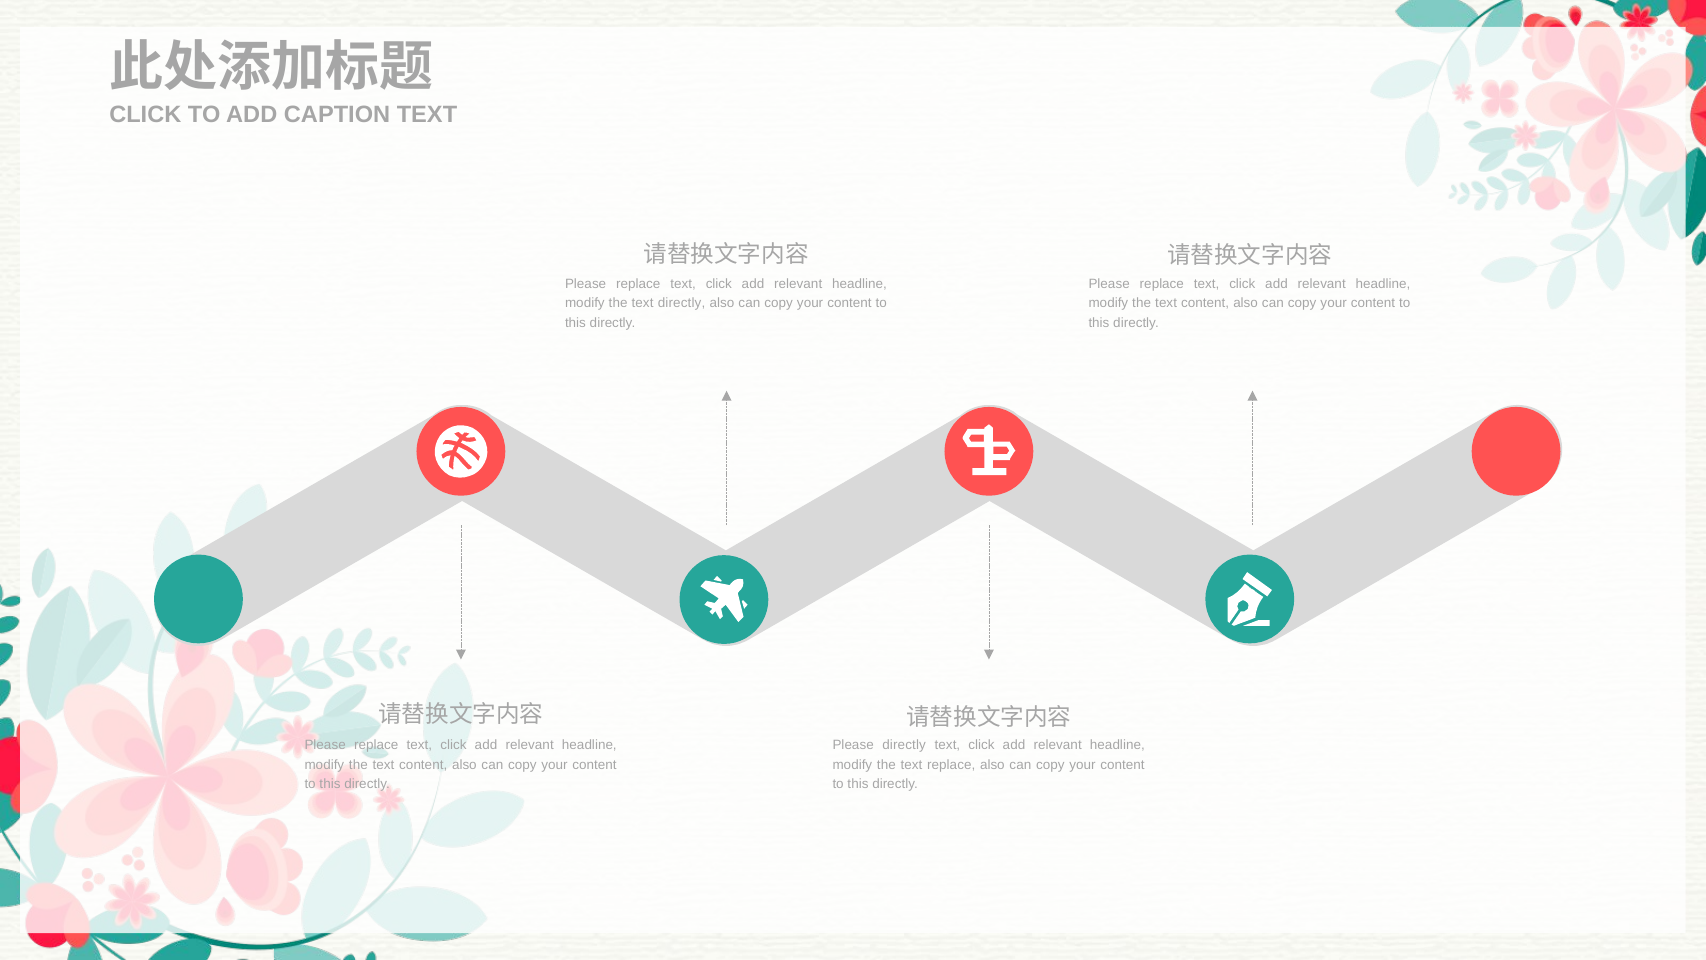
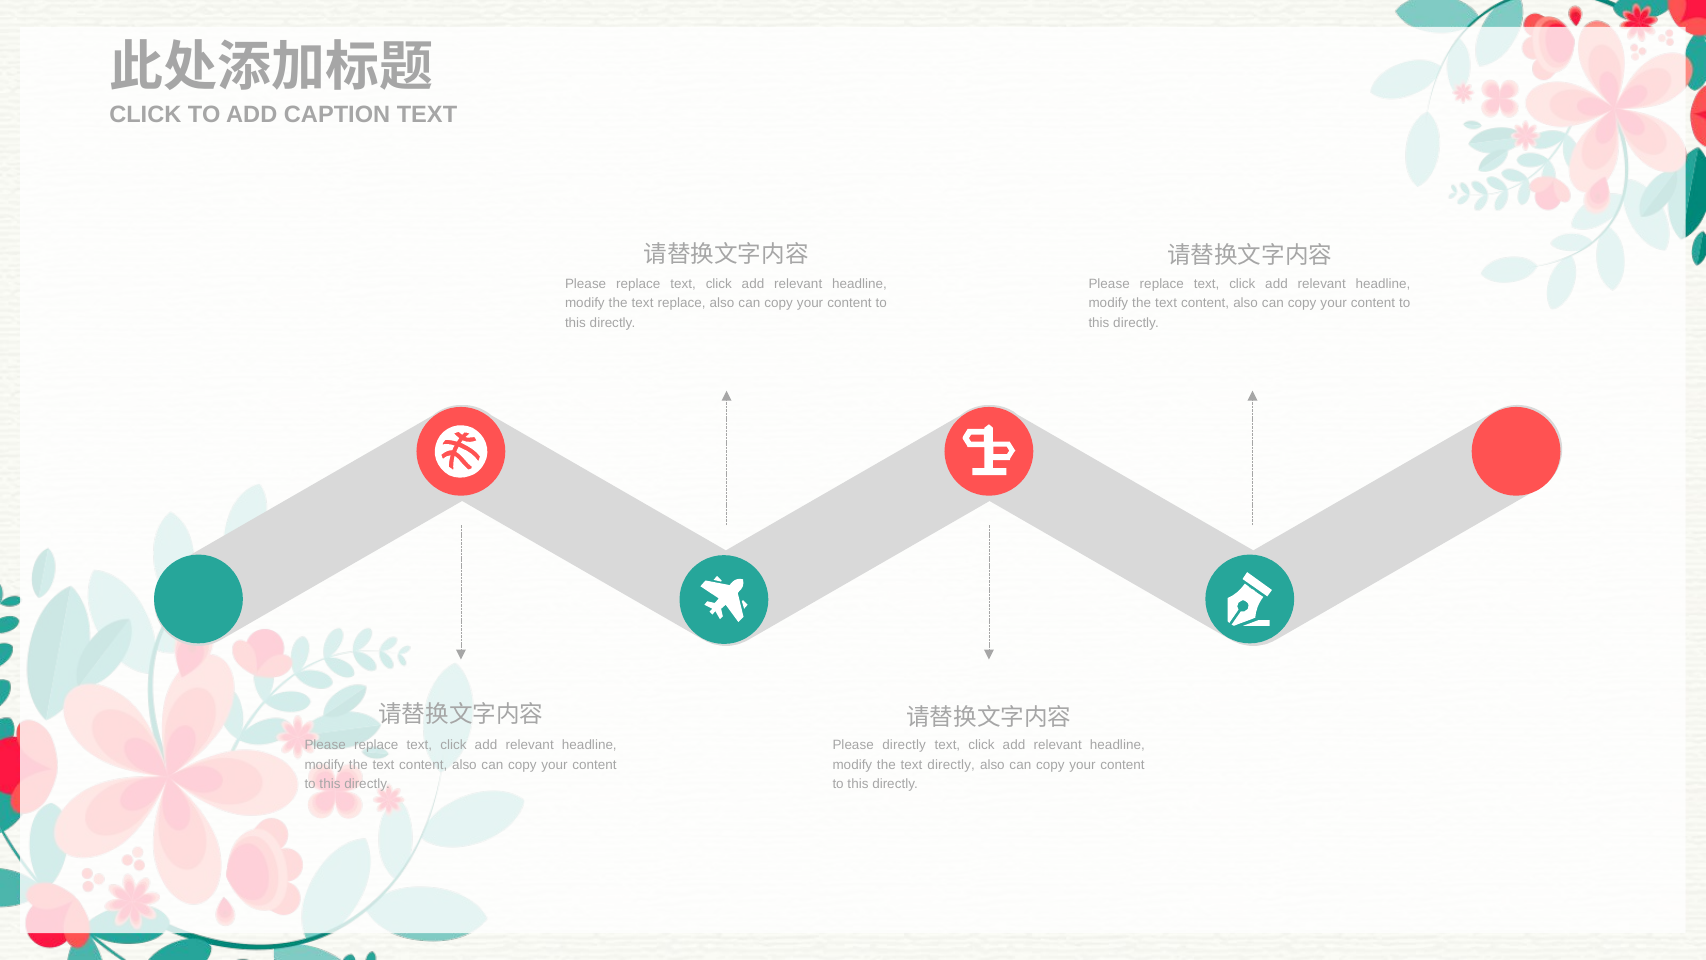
text directly: directly -> replace (682, 303)
text replace: replace -> directly (951, 764)
